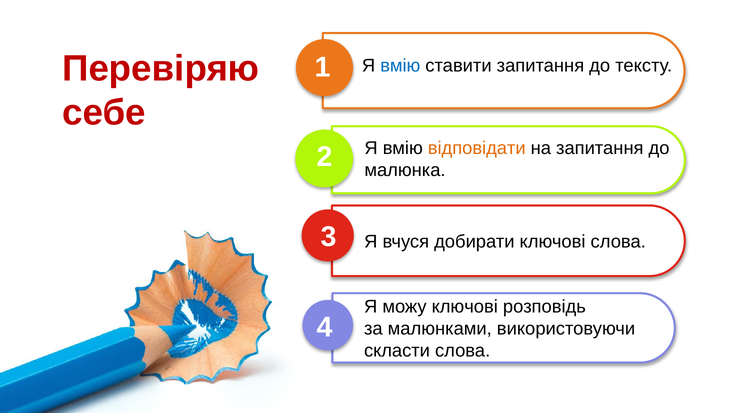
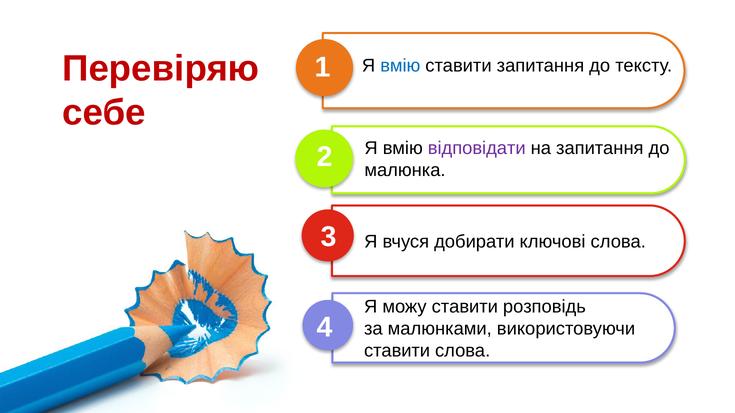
відповідати colour: orange -> purple (477, 149)
можу ключові: ключові -> ставити (465, 307)
скласти: скласти -> ставити (397, 351)
